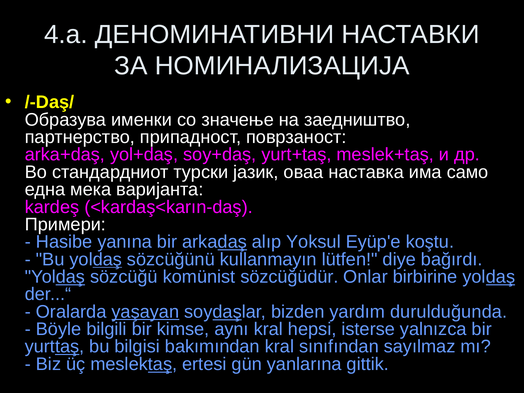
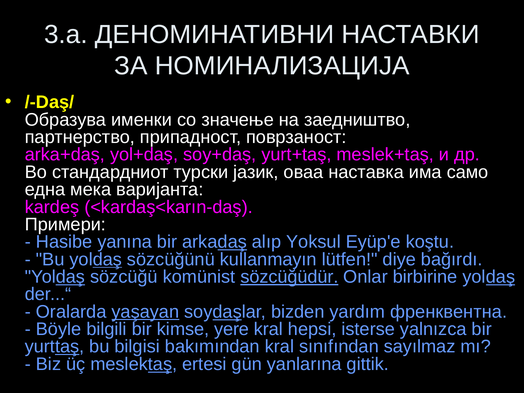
4.a: 4.a -> 3.a (66, 35)
sözcüğüdür underline: none -> present (289, 277)
durulduğunda: durulduğunda -> френквентна (449, 312)
aynı: aynı -> yere (232, 329)
